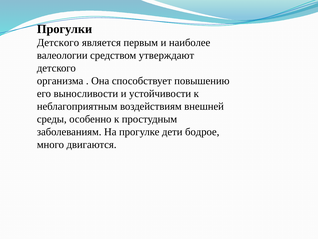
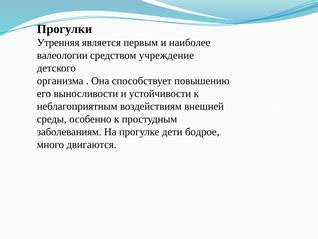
Детского: Детского -> Утренняя (58, 43)
утверждают: утверждают -> учреждение (166, 55)
